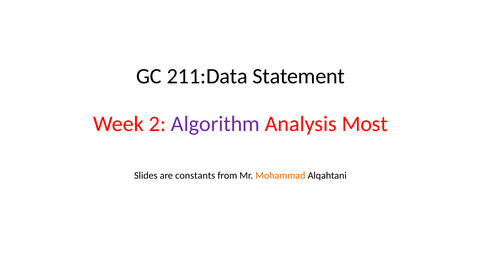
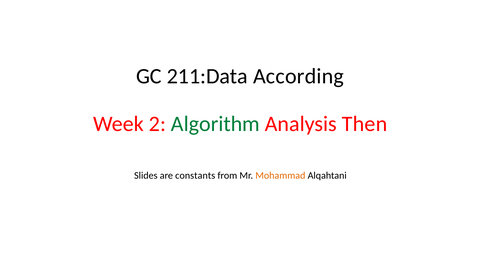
Statement: Statement -> According (299, 77)
Algorithm colour: purple -> green (215, 124)
Most: Most -> Then (365, 124)
